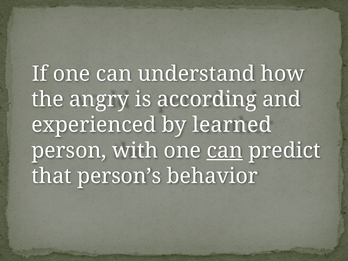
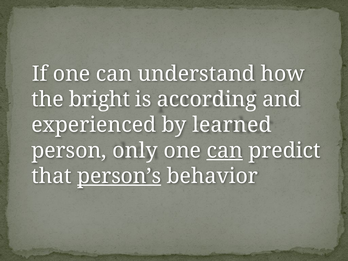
angry: angry -> bright (99, 99)
with: with -> only (135, 150)
person’s underline: none -> present (119, 176)
